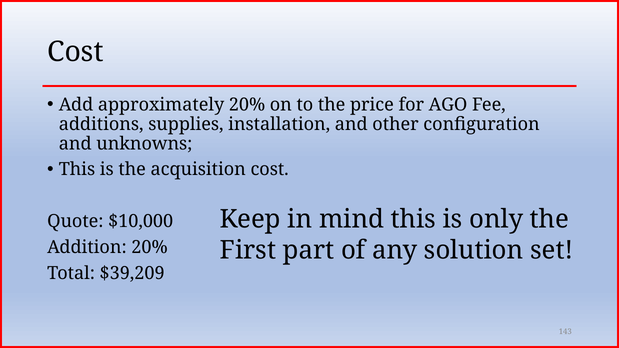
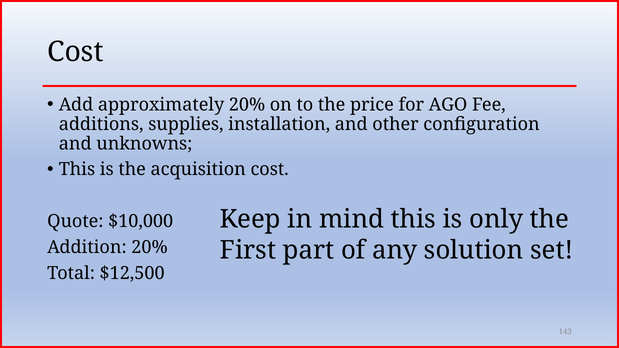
$39,209: $39,209 -> $12,500 (132, 273)
